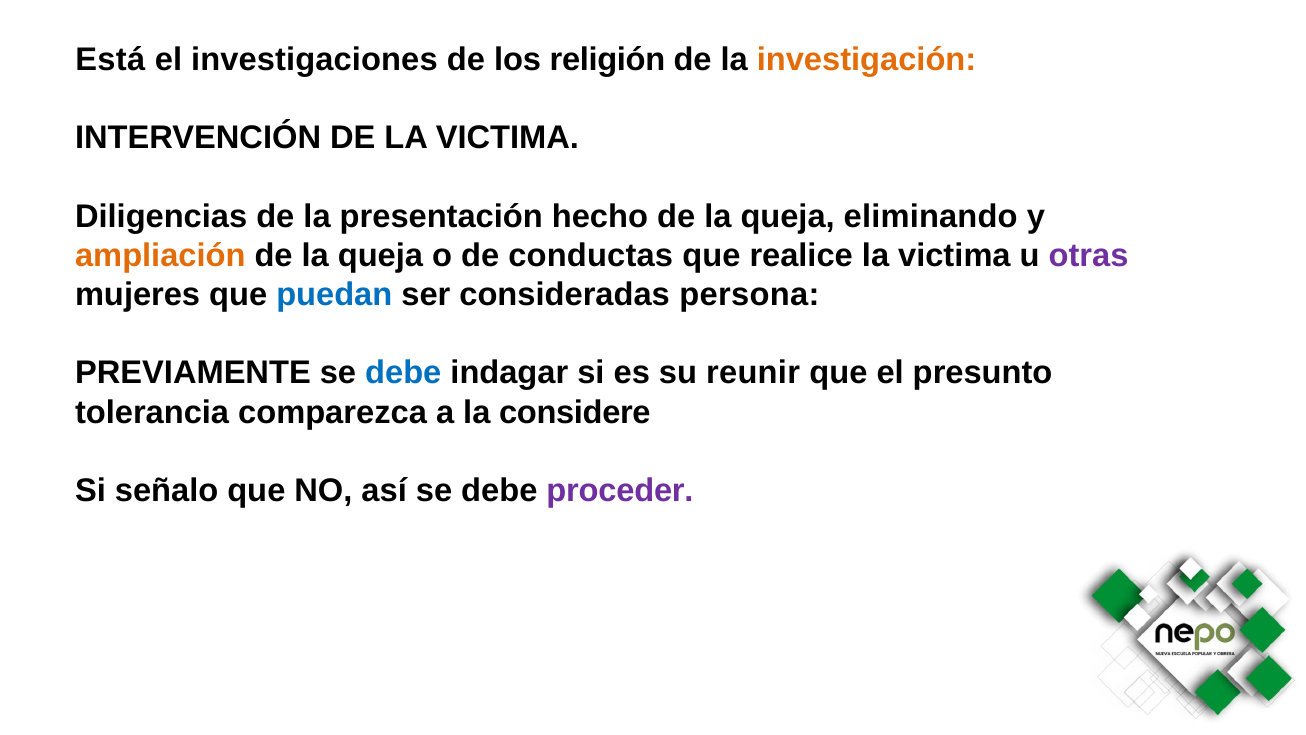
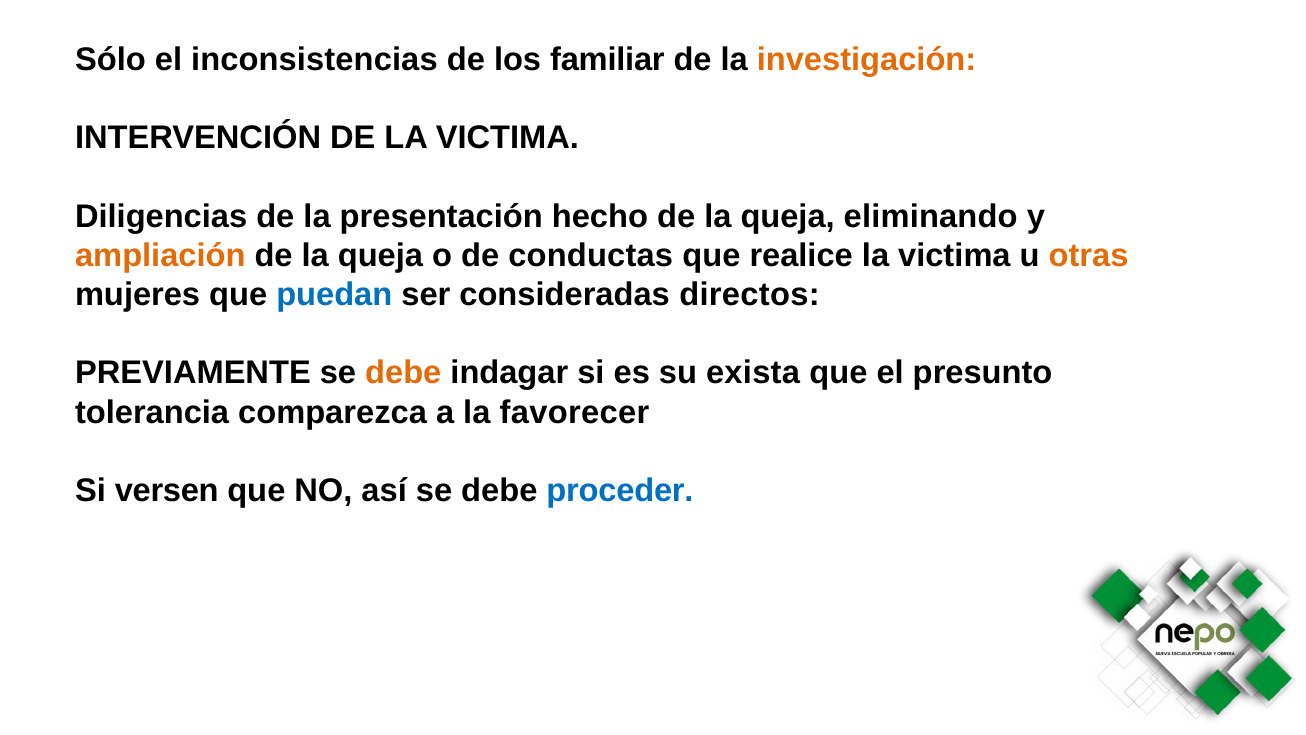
Está: Está -> Sólo (110, 60)
investigaciones: investigaciones -> inconsistencias (314, 60)
religión: religión -> familiar (607, 60)
otras colour: purple -> orange (1089, 255)
persona: persona -> directos (749, 295)
debe colour: blue -> orange (403, 373)
reunir: reunir -> exista (753, 373)
considere: considere -> favorecer (575, 412)
señalo: señalo -> versen (167, 491)
proceder colour: purple -> blue (620, 491)
